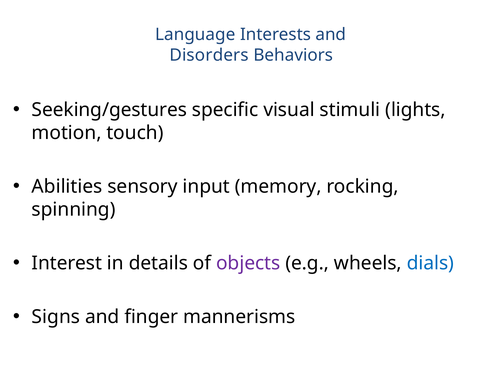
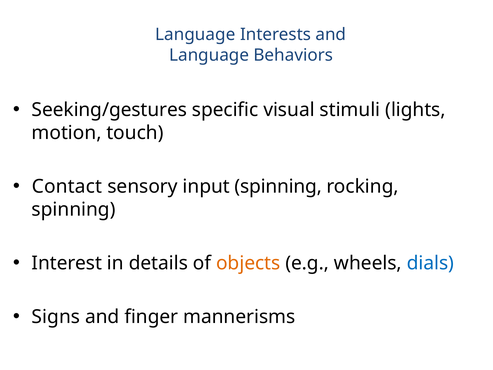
Disorders: Disorders -> Language (209, 55)
Abilities: Abilities -> Contact (67, 186)
input memory: memory -> spinning (278, 186)
objects colour: purple -> orange (248, 263)
